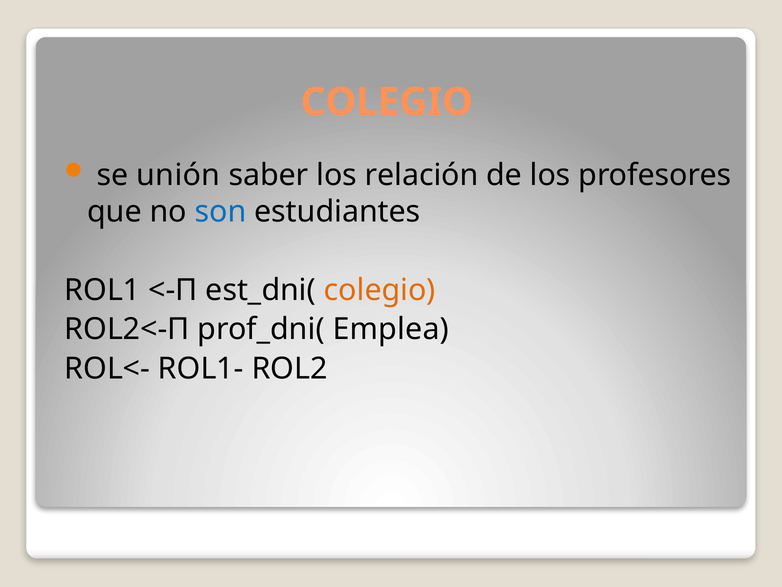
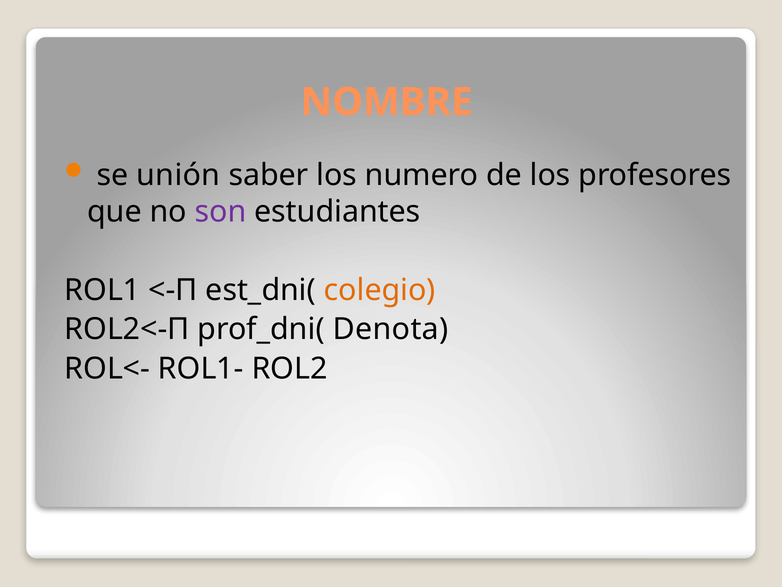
COLEGIO: COLEGIO -> NOMBRE (387, 102)
relación: relación -> numero (422, 175)
son colour: blue -> purple (220, 211)
Emplea: Emplea -> Denota (391, 329)
